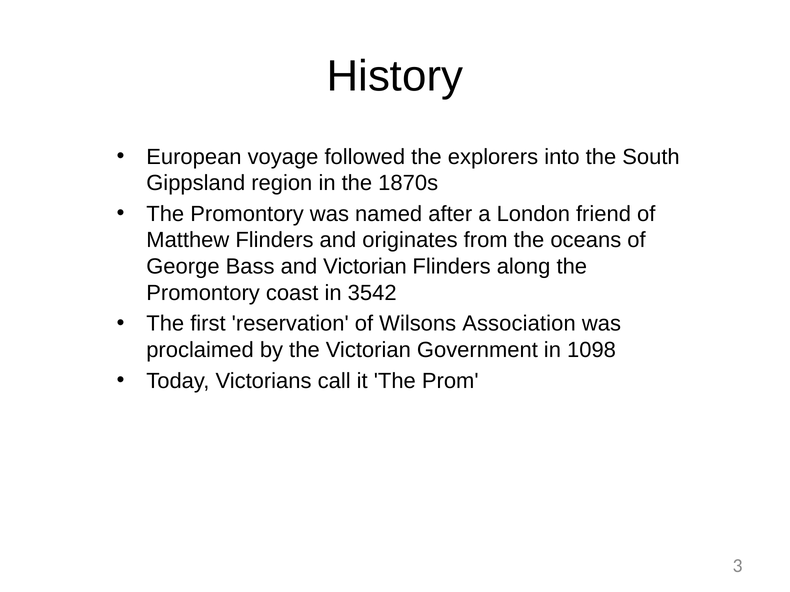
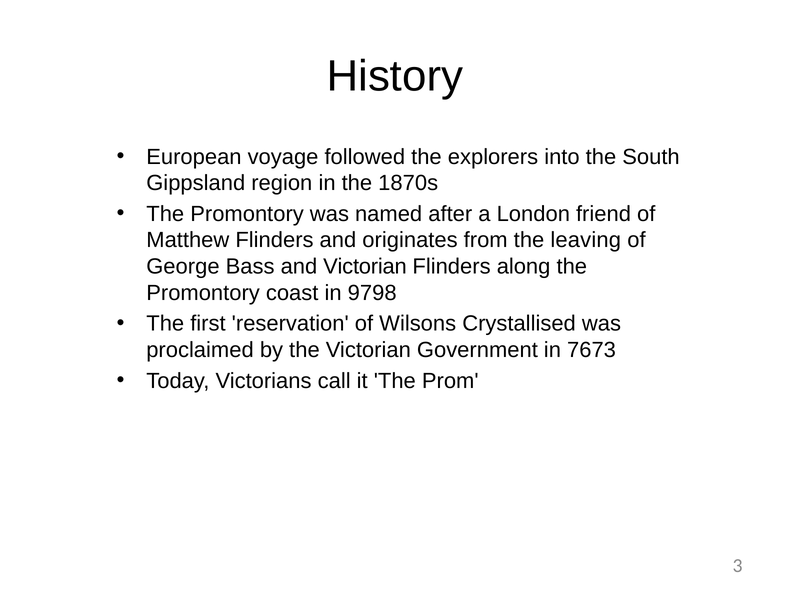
oceans: oceans -> leaving (586, 240)
3542: 3542 -> 9798 (372, 293)
Association: Association -> Crystallised (519, 324)
1098: 1098 -> 7673 (592, 350)
